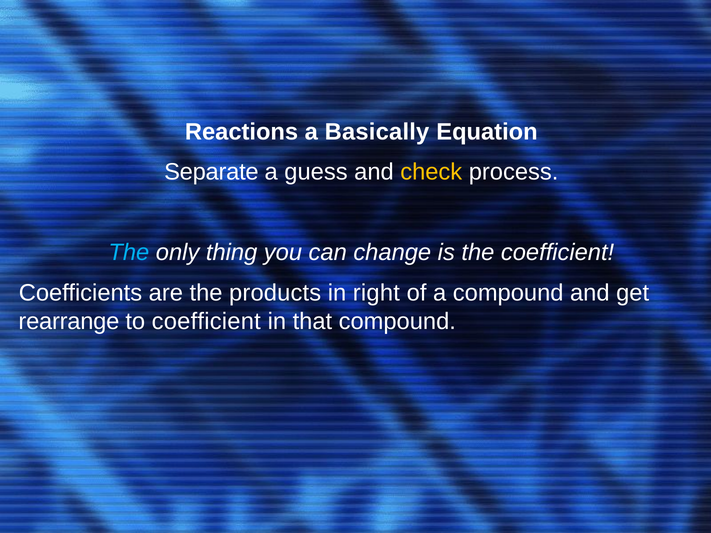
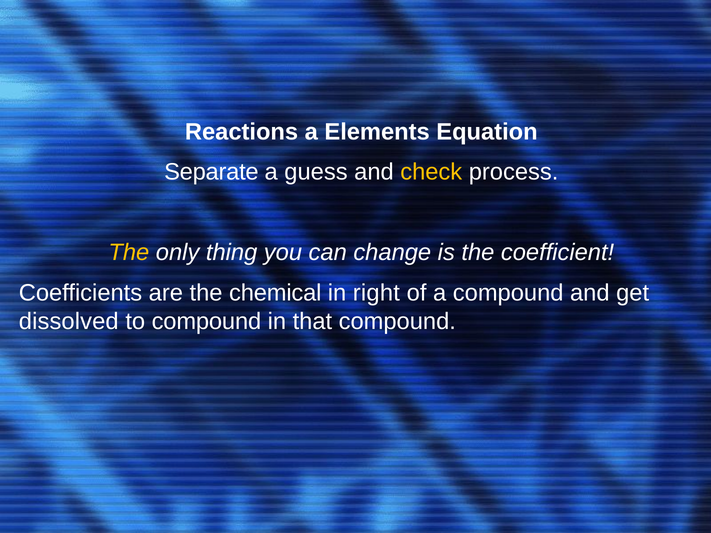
Basically: Basically -> Elements (377, 132)
The colour: light blue -> yellow (129, 253)
products: products -> chemical (275, 293)
rearrange: rearrange -> dissolved (69, 322)
to coefficient: coefficient -> compound (206, 322)
